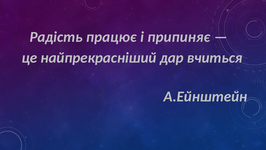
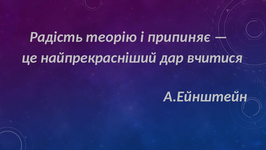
працює: працює -> теорію (111, 37)
вчиться: вчиться -> вчитися (215, 58)
